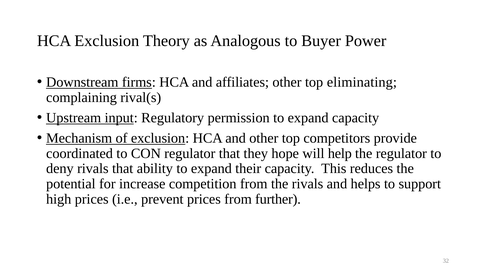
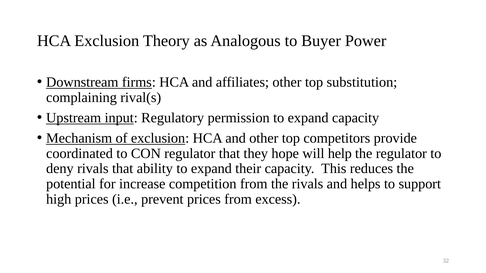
eliminating: eliminating -> substitution (362, 82)
further: further -> excess (278, 199)
